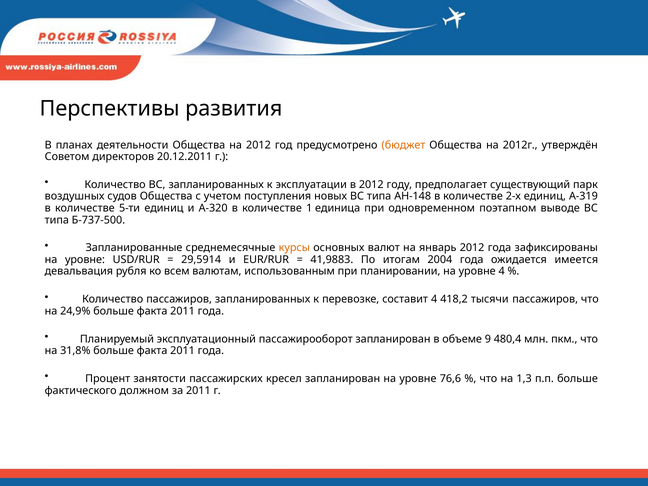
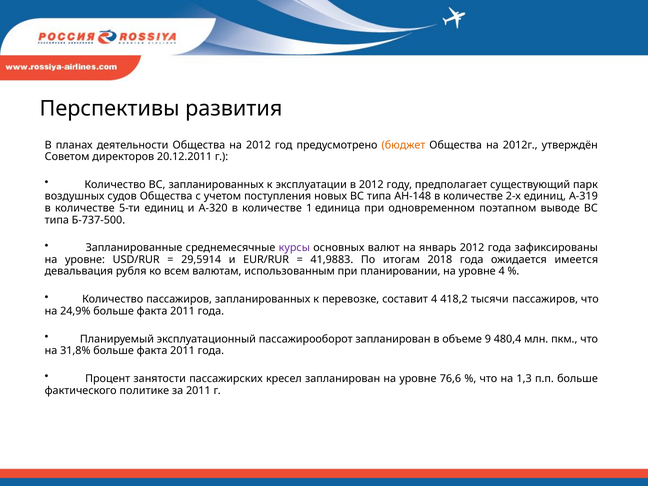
курсы colour: orange -> purple (294, 248)
2004: 2004 -> 2018 (440, 260)
должном: должном -> политике (144, 391)
